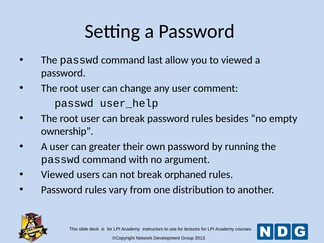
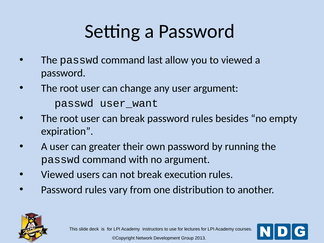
user comment: comment -> argument (216, 88)
user_help: user_help -> user_want (129, 103)
ownership: ownership -> expiration (67, 131)
orphaned: orphaned -> execution (185, 175)
